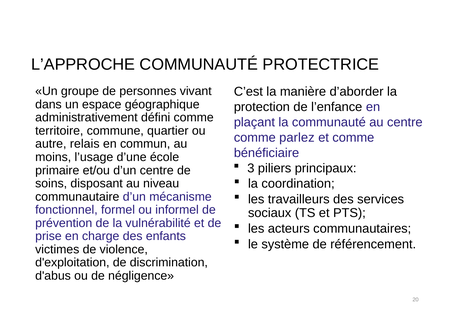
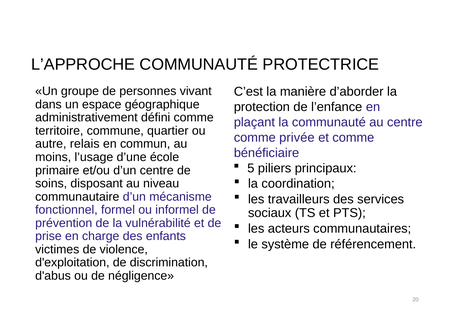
parlez: parlez -> privée (297, 138)
3: 3 -> 5 (251, 168)
